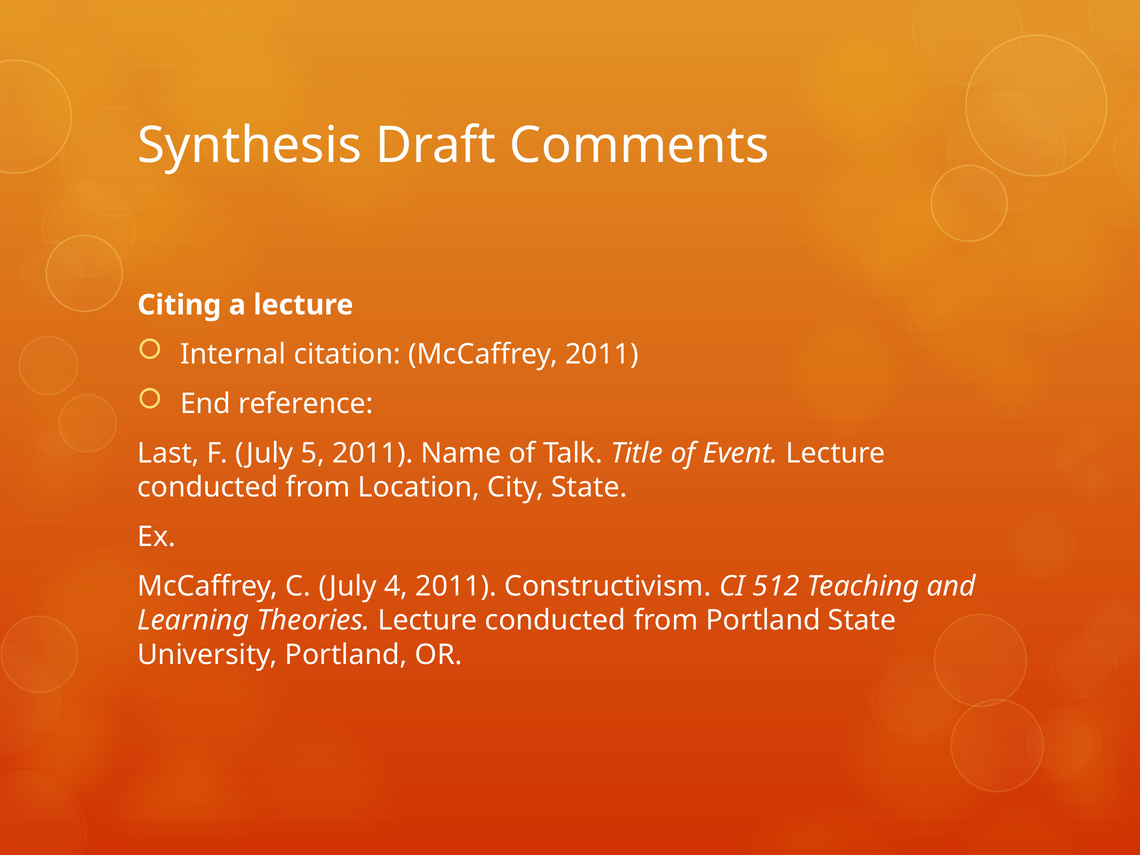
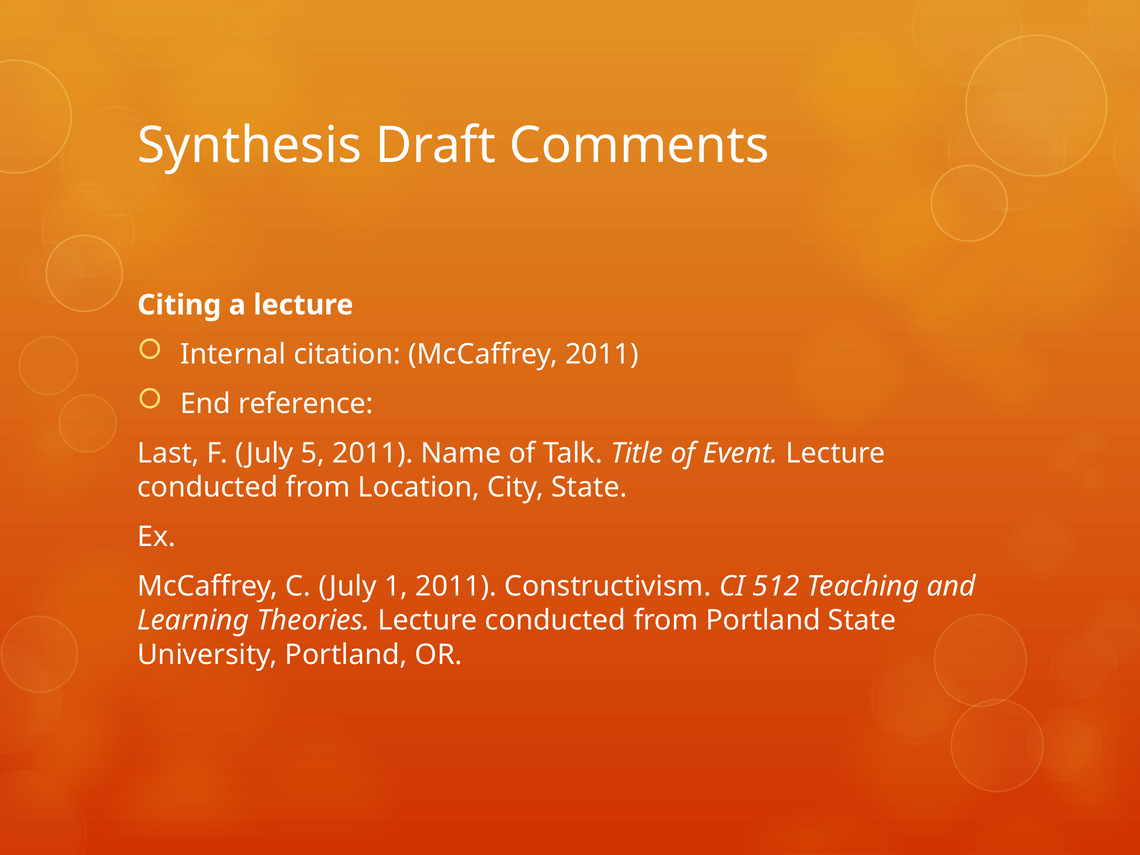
4: 4 -> 1 (396, 586)
